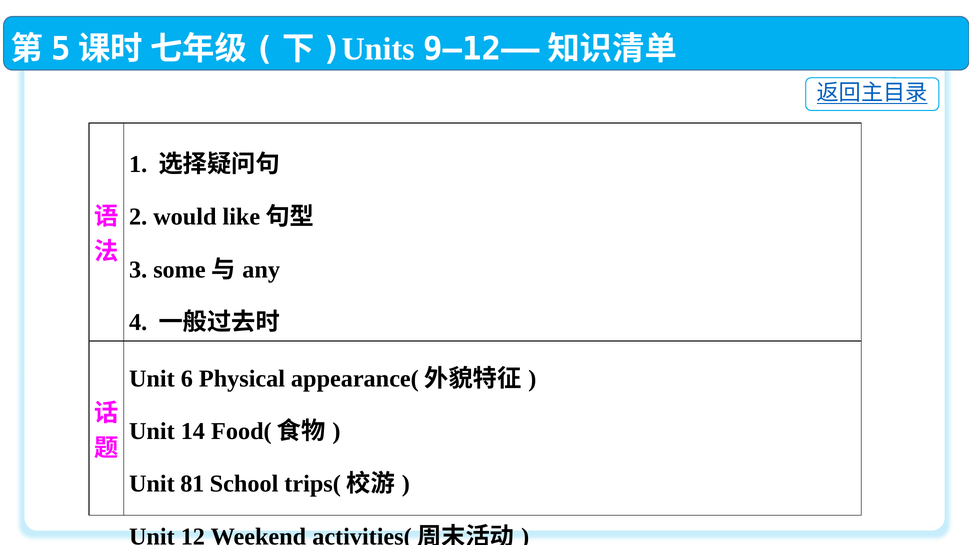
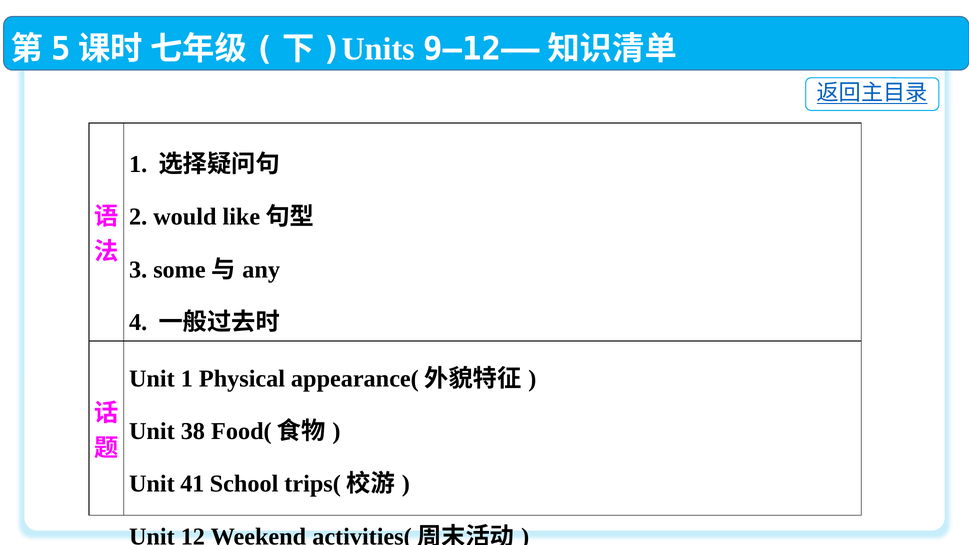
Unit 6: 6 -> 1 (187, 379)
14: 14 -> 38 (193, 431)
81: 81 -> 41 (192, 484)
